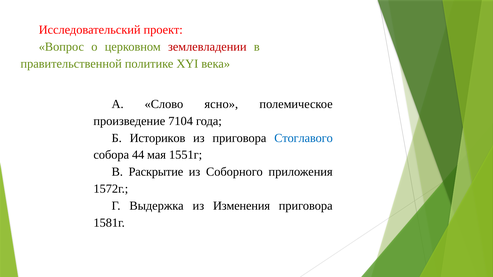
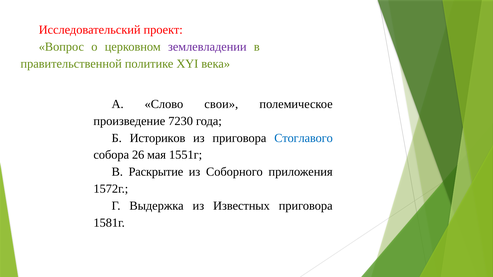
землевладении colour: red -> purple (207, 47)
ясно: ясно -> свои (221, 104)
7104: 7104 -> 7230 (181, 121)
44: 44 -> 26 (138, 155)
Изменения: Изменения -> Известных (241, 206)
